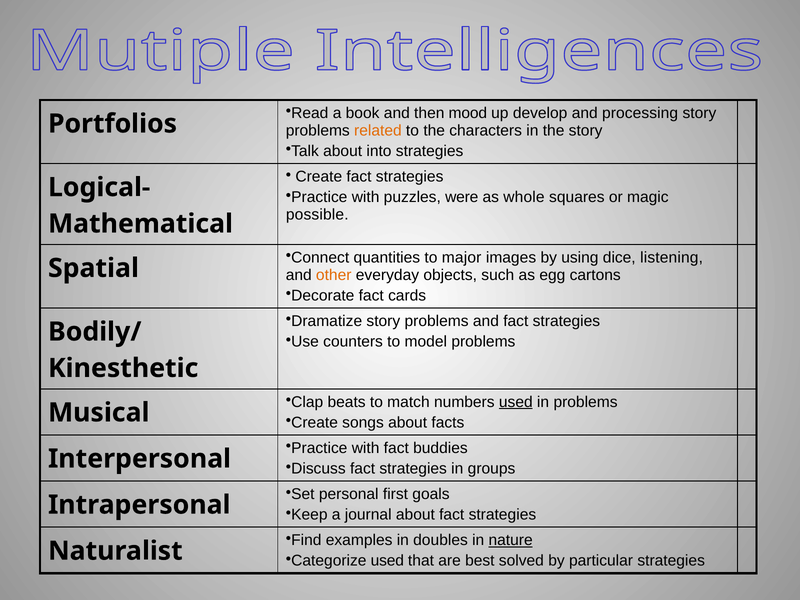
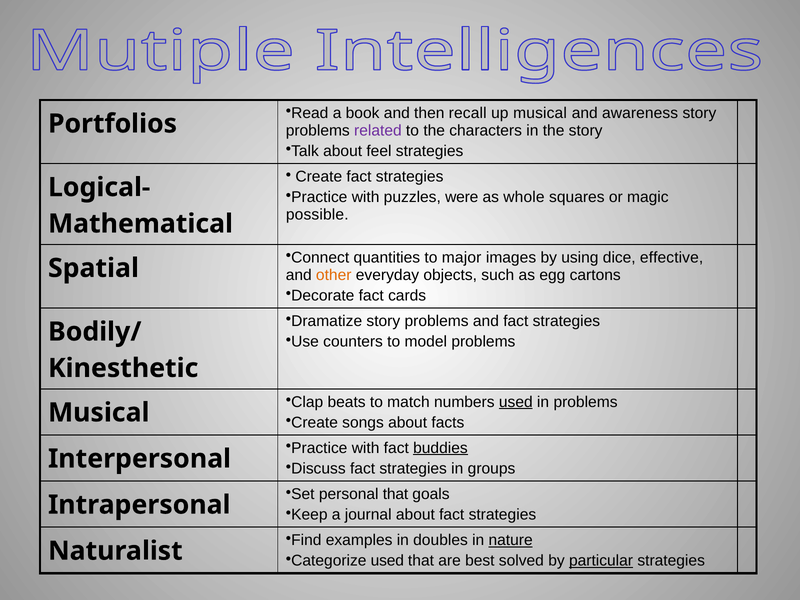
mood: mood -> recall (468, 113)
up develop: develop -> musical (540, 113)
processing: processing -> awareness (640, 113)
related colour: orange -> purple (378, 130)
into: into -> feel (379, 151)
listening: listening -> effective (672, 257)
buddies underline: none -> present (440, 448)
personal first: first -> that (396, 494)
particular underline: none -> present (601, 561)
